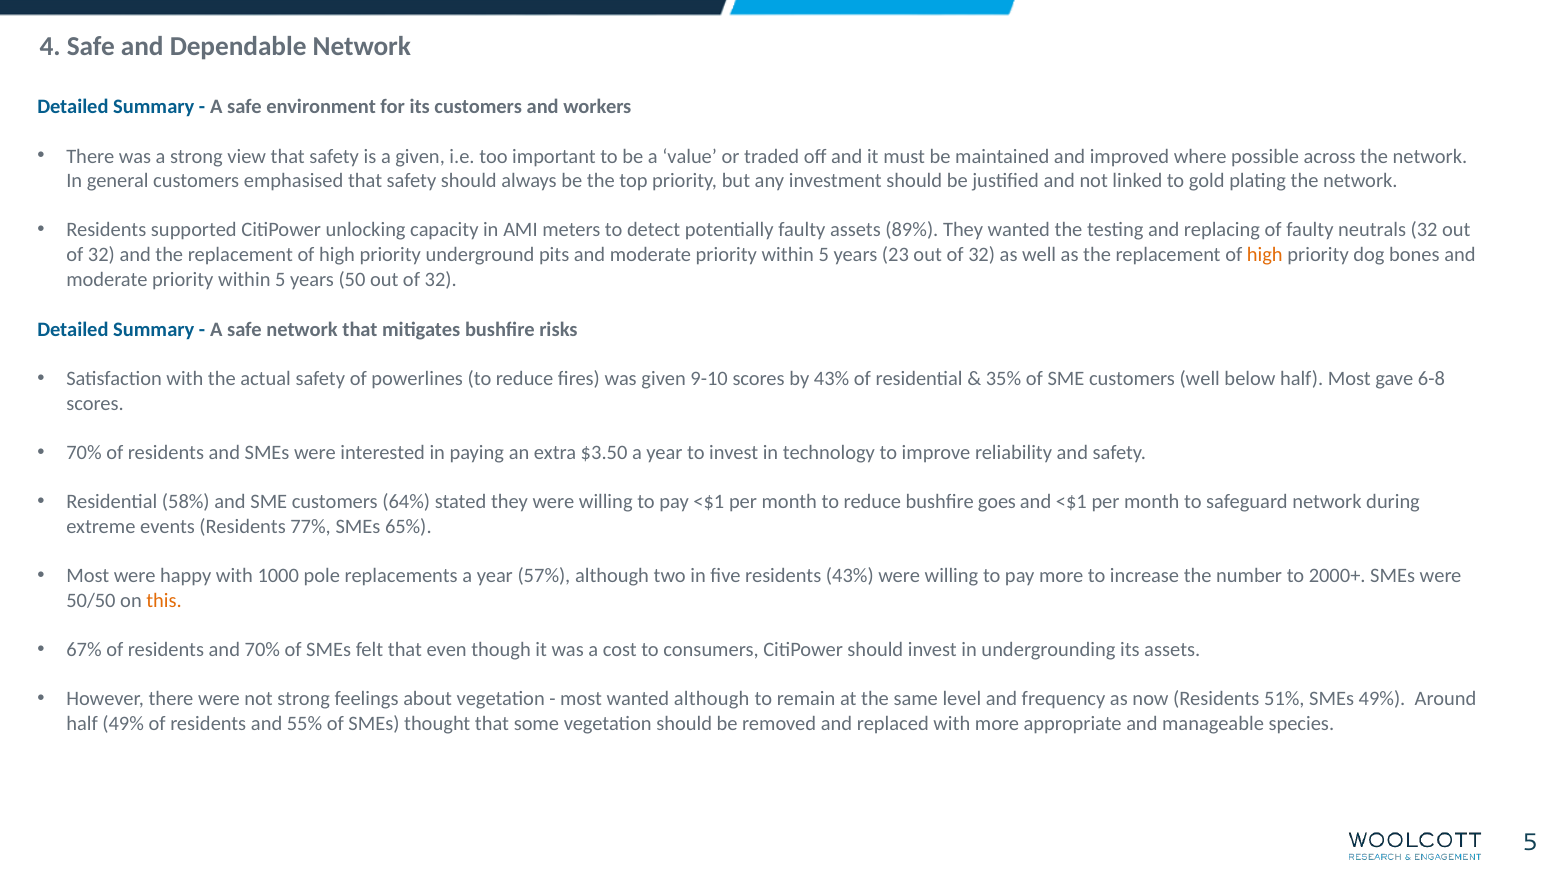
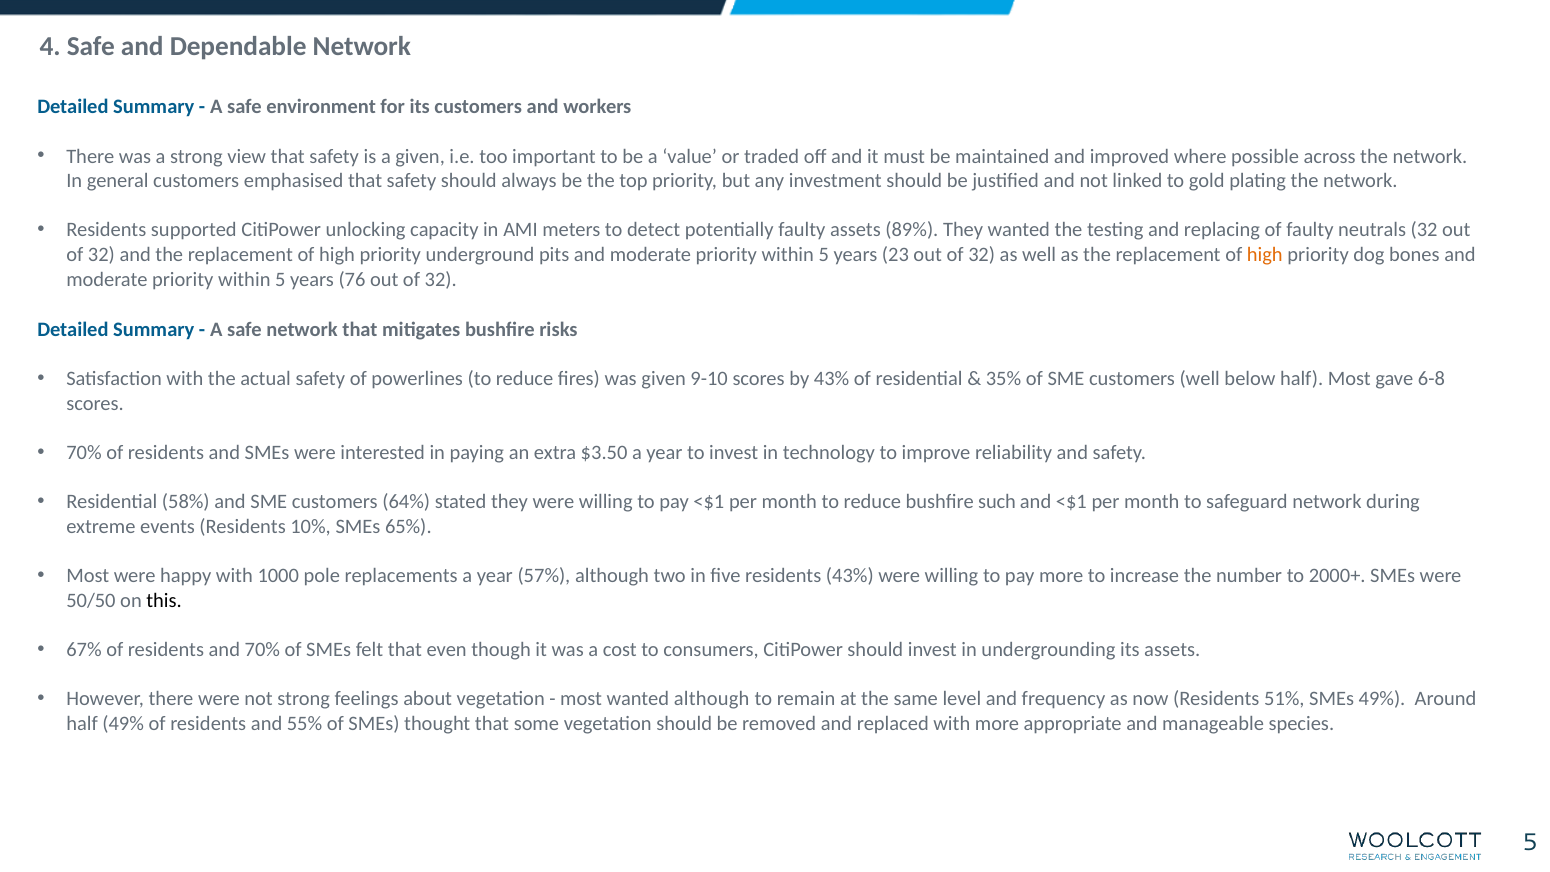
50: 50 -> 76 (352, 279)
goes: goes -> such (997, 502)
77%: 77% -> 10% (311, 527)
this colour: orange -> black (164, 601)
